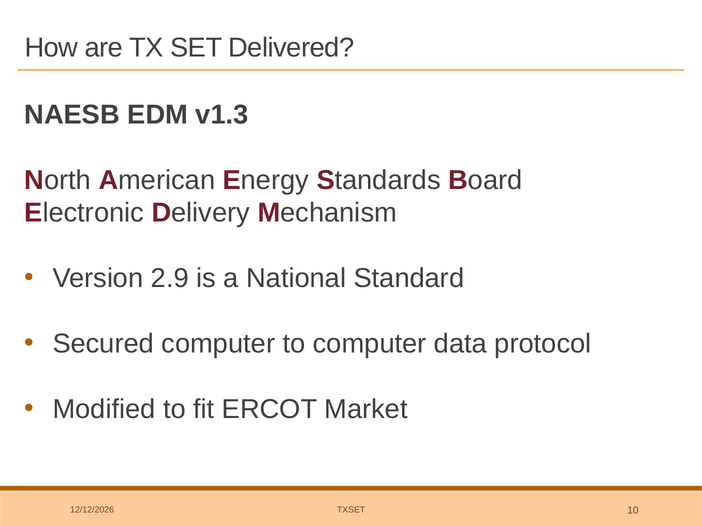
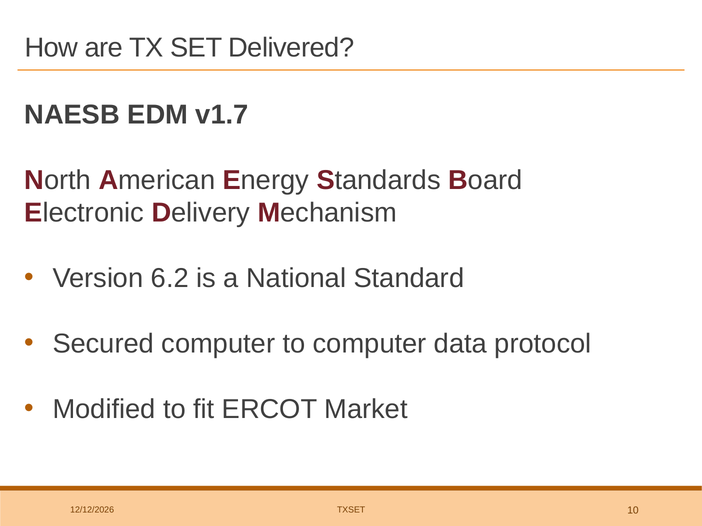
v1.3: v1.3 -> v1.7 (222, 115)
2.9: 2.9 -> 6.2 (170, 279)
